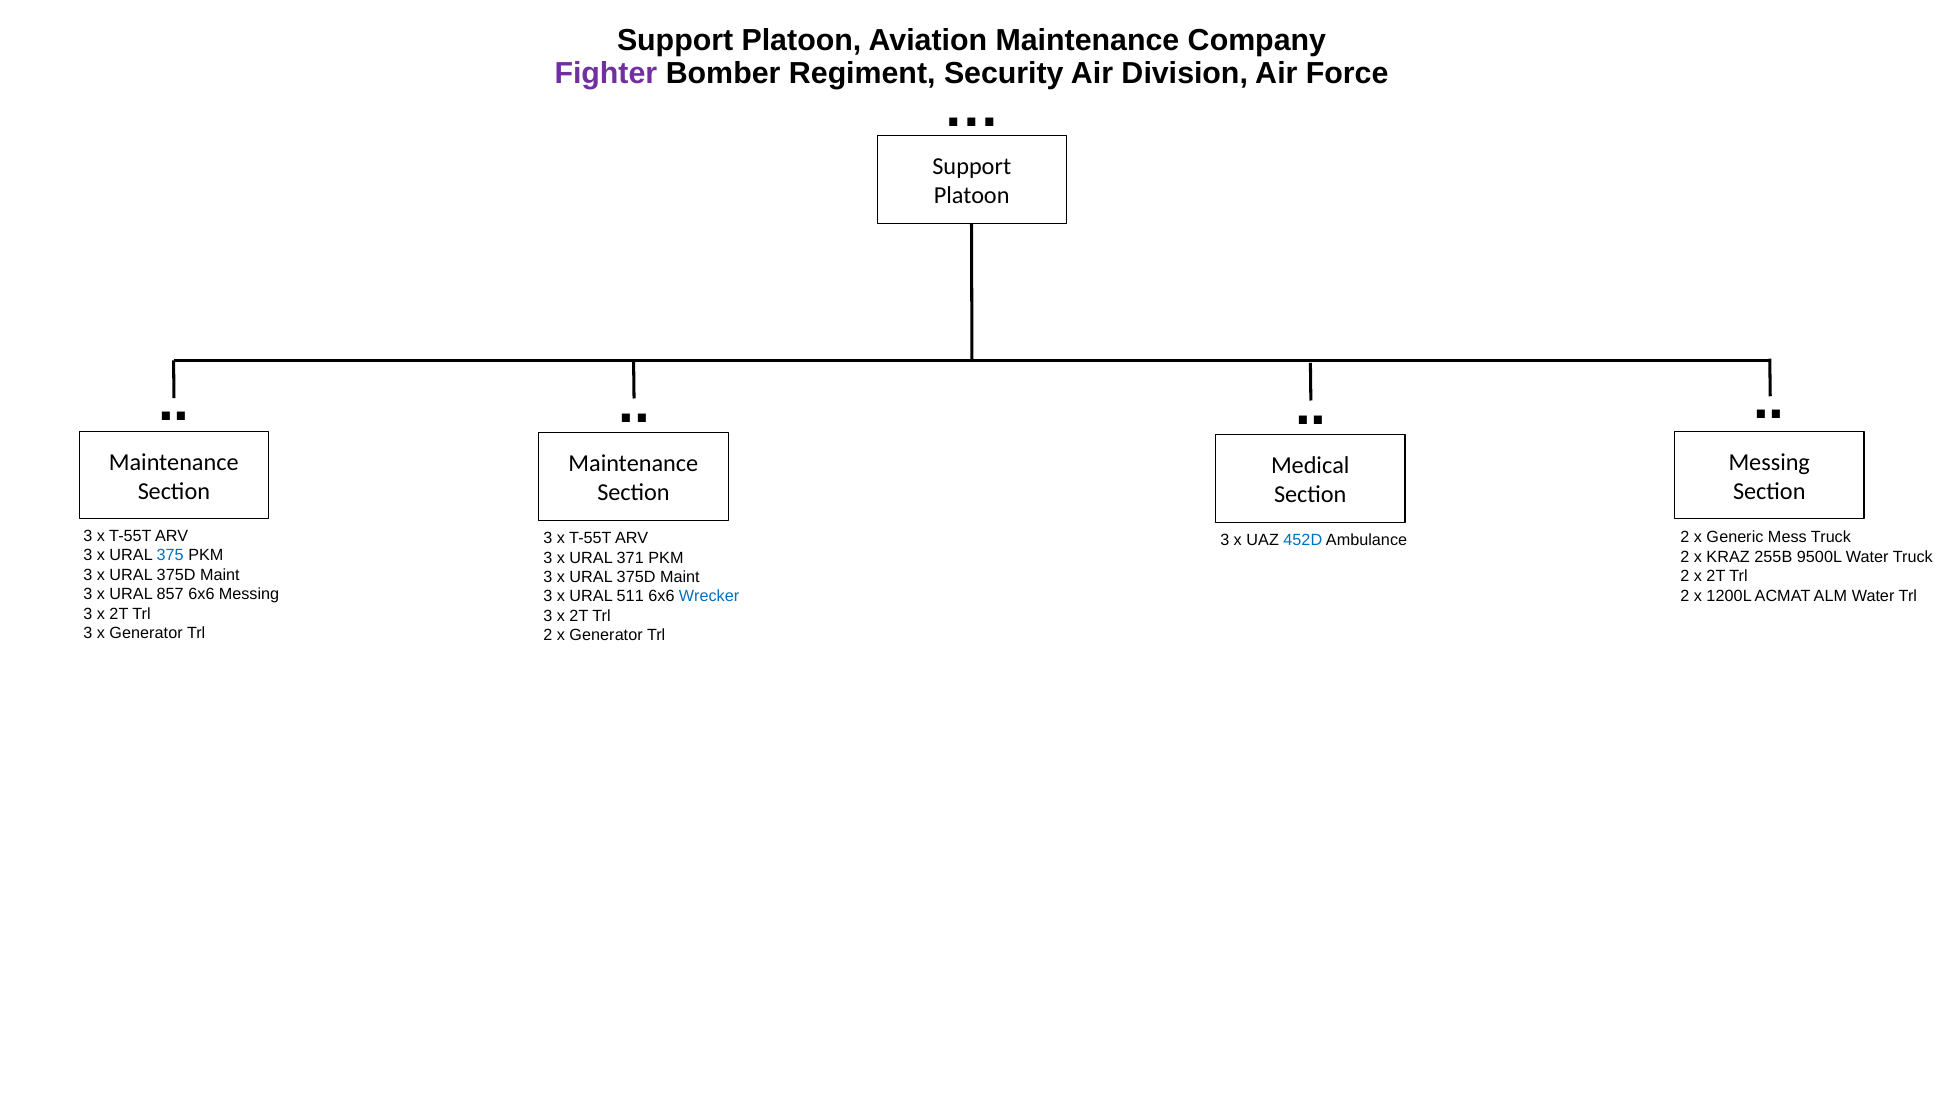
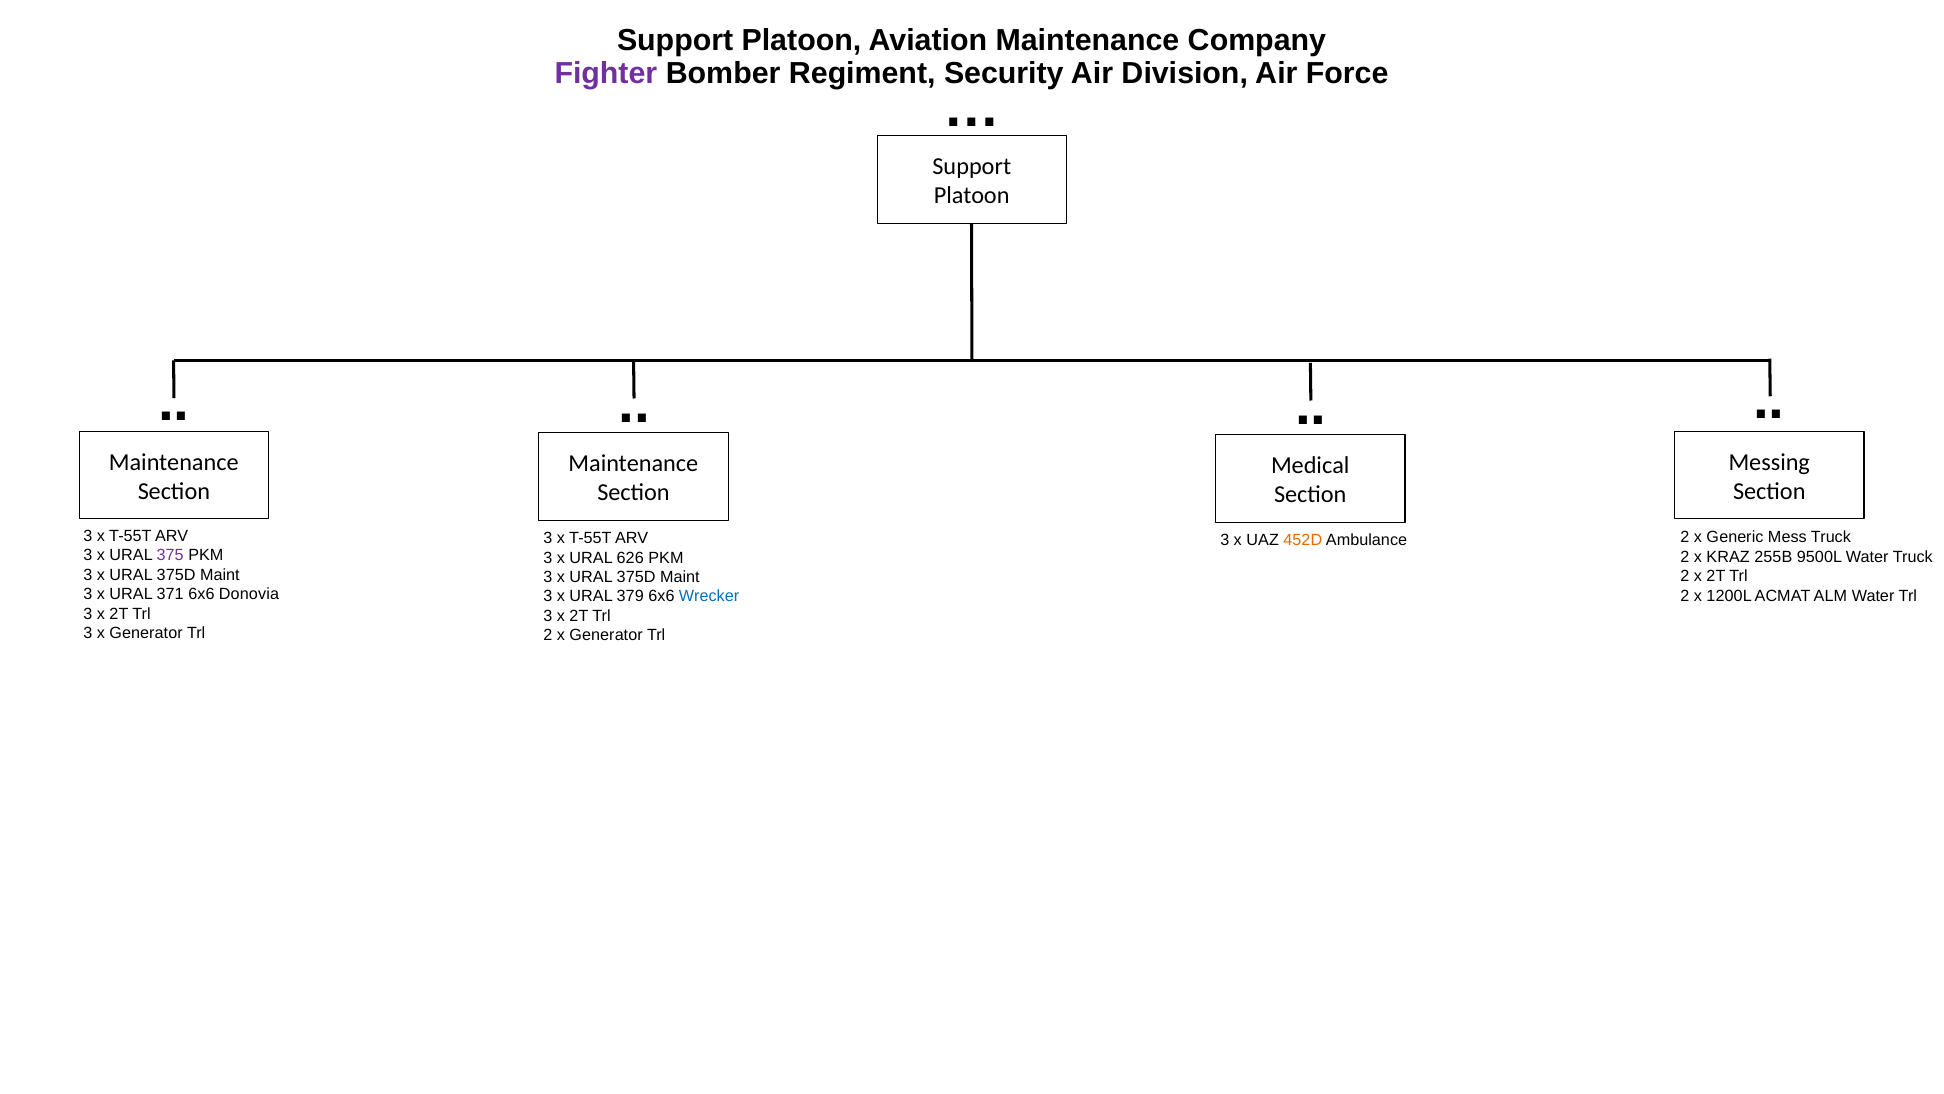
452D colour: blue -> orange (1303, 540)
375 colour: blue -> purple (170, 555)
371: 371 -> 626 (630, 558)
857: 857 -> 371 (170, 594)
6x6 Messing: Messing -> Donovia (249, 594)
511: 511 -> 379 (630, 596)
